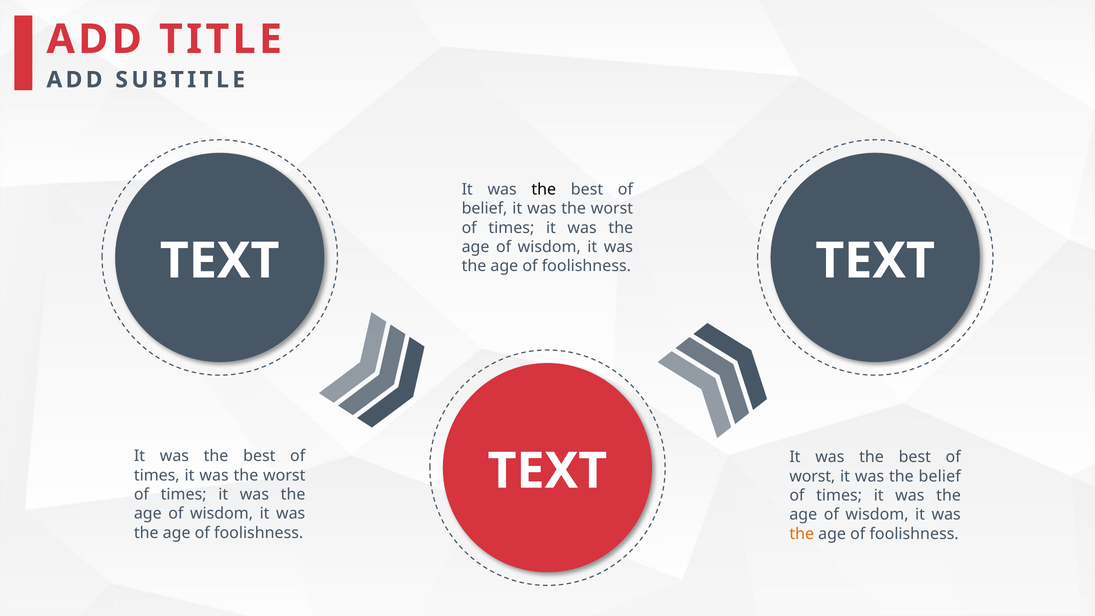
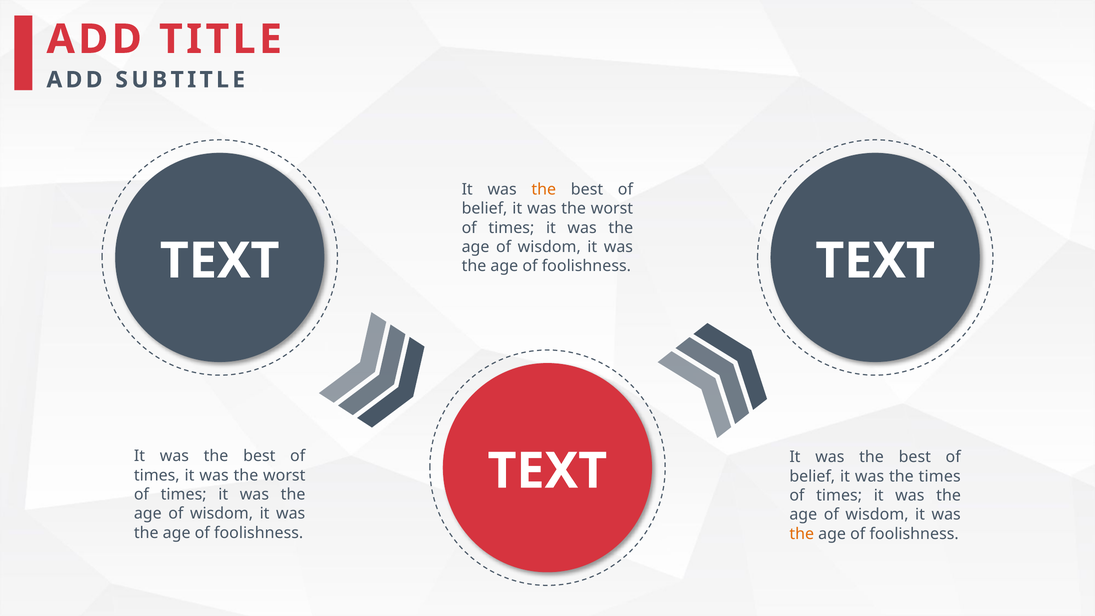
the colour: black -> orange (544, 189)
worst: worst -> belief (812, 476)
the belief: belief -> times (940, 476)
